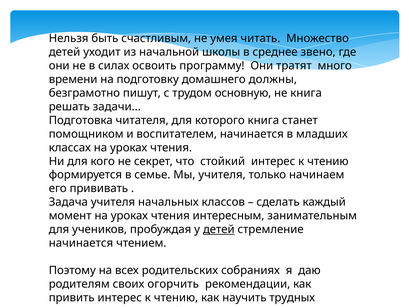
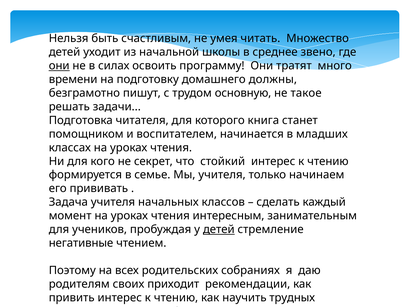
они underline: none -> present (59, 66)
не книга: книга -> такое (306, 93)
начинается: начинается -> негативные (81, 243)
огорчить: огорчить -> приходит (173, 284)
